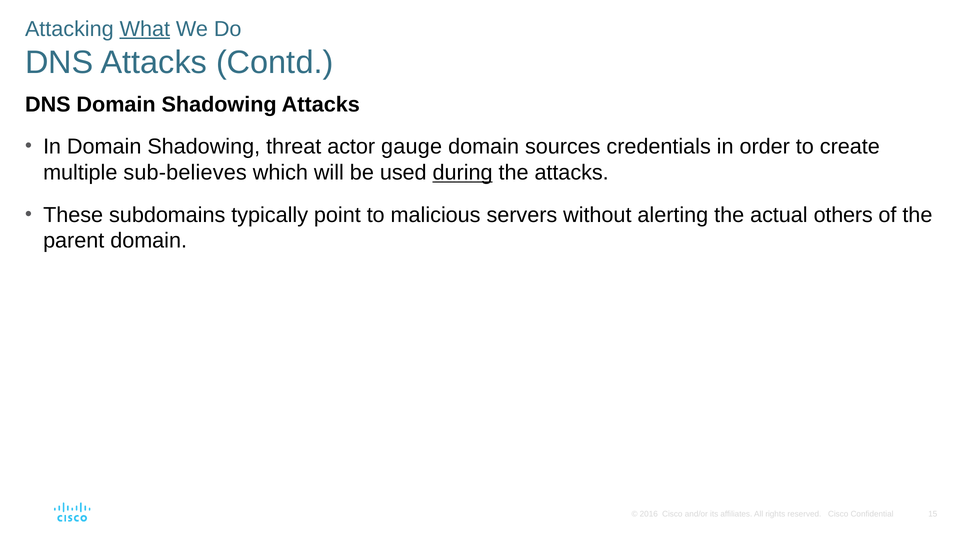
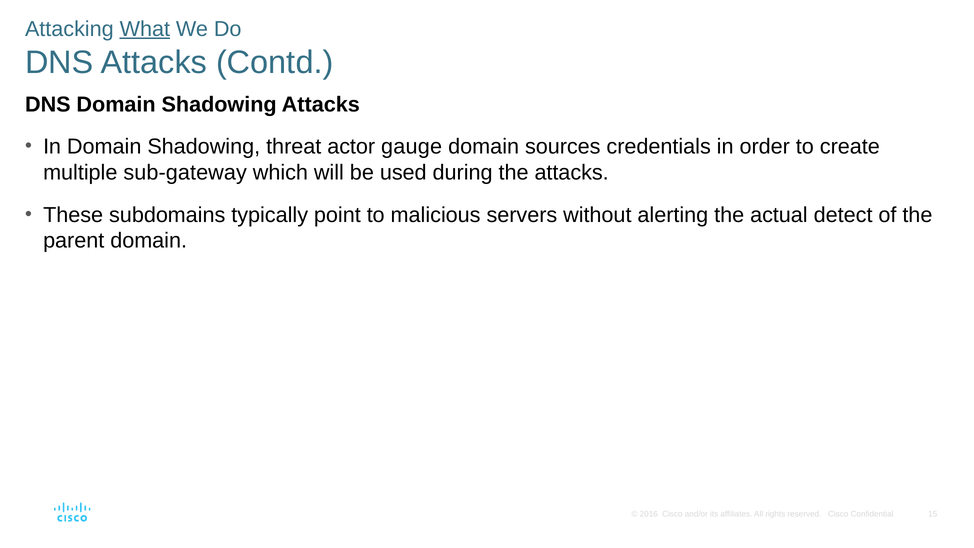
sub-believes: sub-believes -> sub-gateway (185, 173)
during underline: present -> none (463, 173)
others: others -> detect (843, 215)
